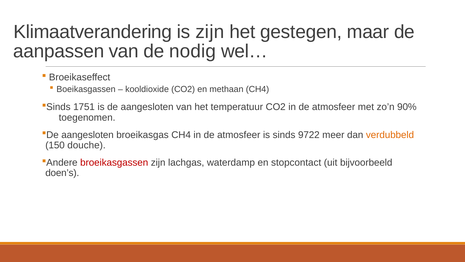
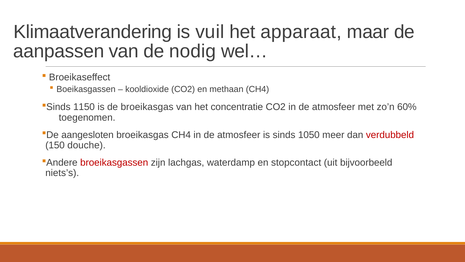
is zijn: zijn -> vuil (210, 32)
gestegen: gestegen -> apparaat (301, 32)
1751: 1751 -> 1150 (84, 107)
de aangesloten: aangesloten -> broeikasgas (147, 107)
temperatuur: temperatuur -> concentratie (237, 107)
90%: 90% -> 60% (407, 107)
9722: 9722 -> 1050 (309, 135)
verdubbeld colour: orange -> red (390, 135)
doen’s: doen’s -> niets’s (62, 173)
